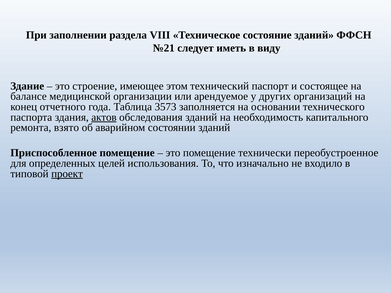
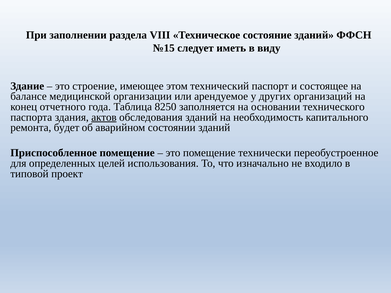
№21: №21 -> №15 (164, 48)
3573: 3573 -> 8250 (166, 107)
взято: взято -> будет (67, 128)
проект underline: present -> none (67, 174)
